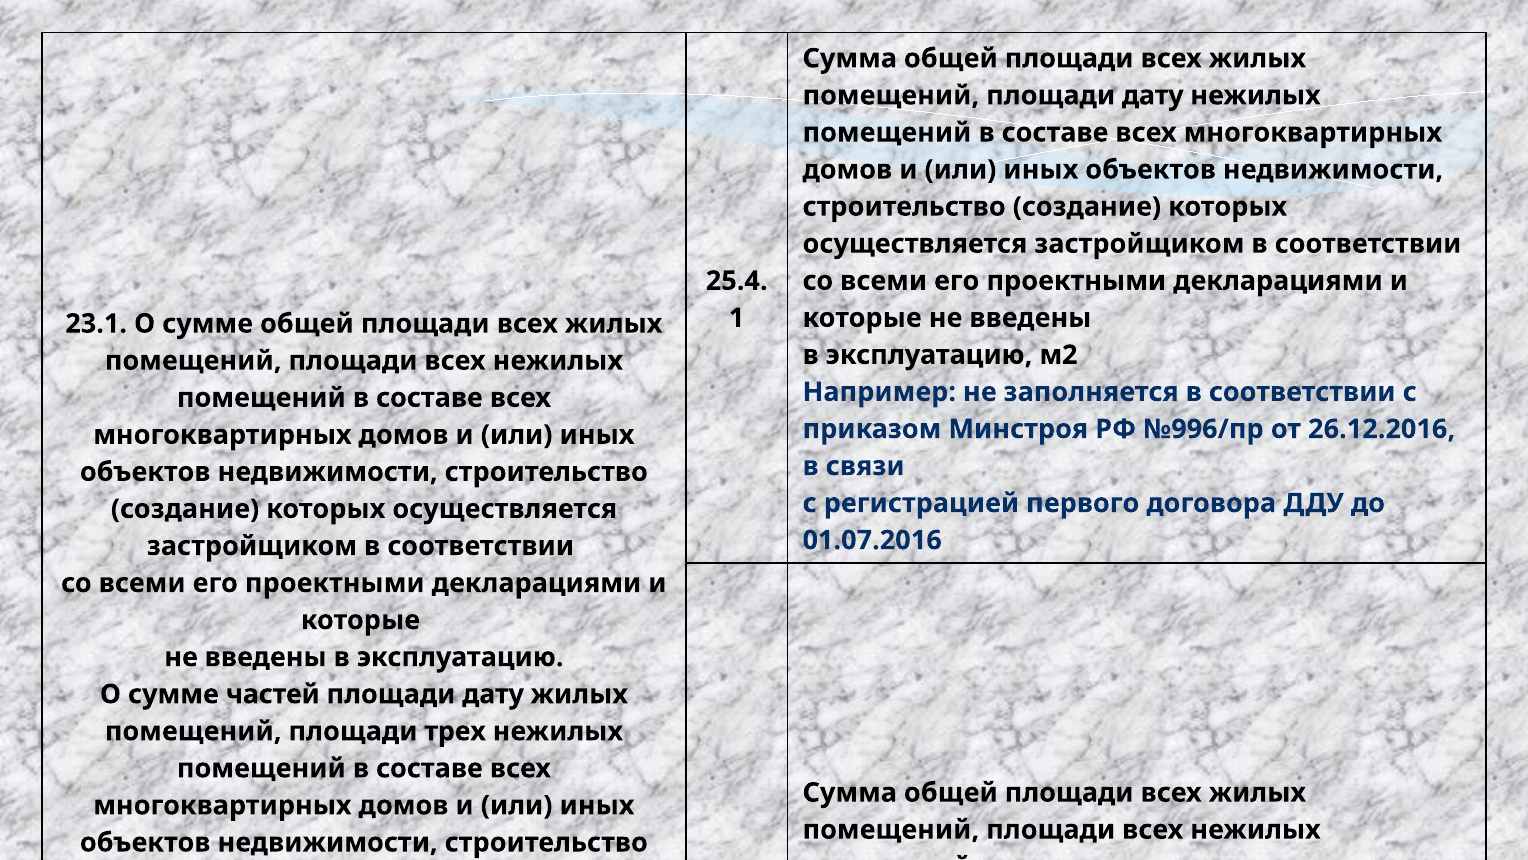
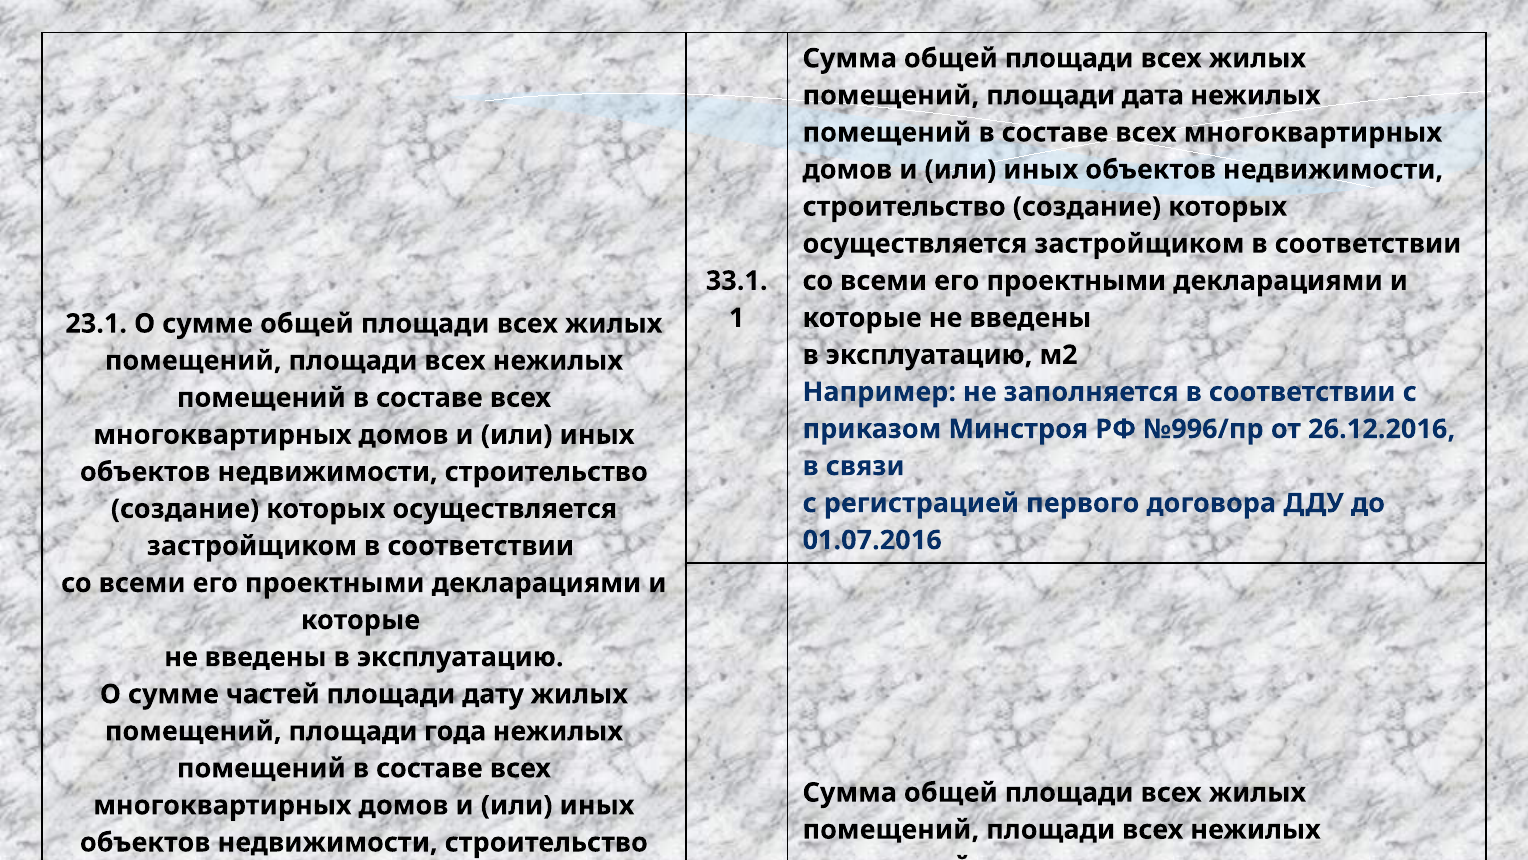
помещений площади дату: дату -> дата (1153, 95)
25.4: 25.4 -> 33.1 (737, 281)
трех: трех -> года (455, 731)
